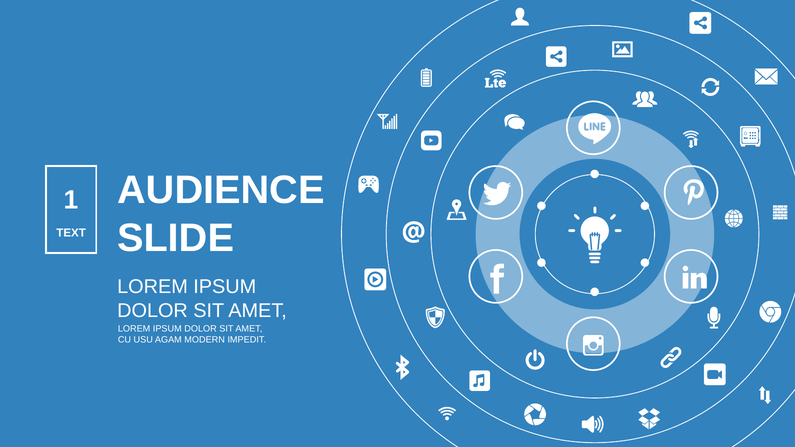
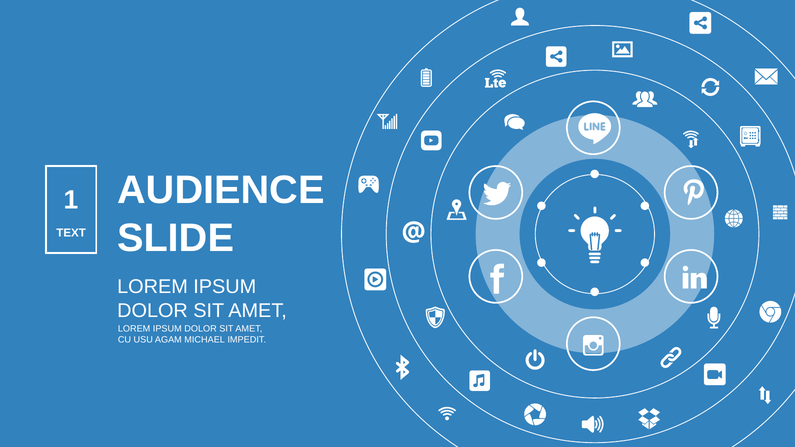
MODERN: MODERN -> MICHAEL (205, 340)
